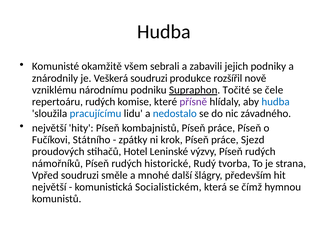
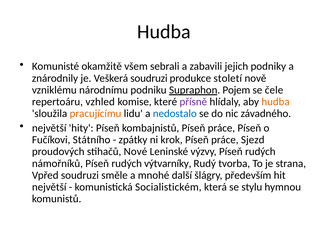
rozšířil: rozšířil -> století (228, 78)
Točité: Točité -> Pojem (236, 90)
repertoáru rudých: rudých -> vzhled (100, 102)
hudba colour: blue -> orange (276, 102)
pracujícímu colour: blue -> orange (96, 114)
Hotel: Hotel -> Nové (135, 152)
historické: historické -> výtvarníky (168, 163)
čímž: čímž -> stylu (252, 187)
